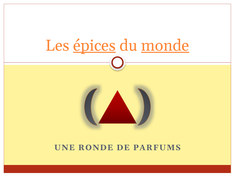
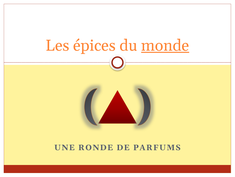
épices underline: present -> none (94, 45)
